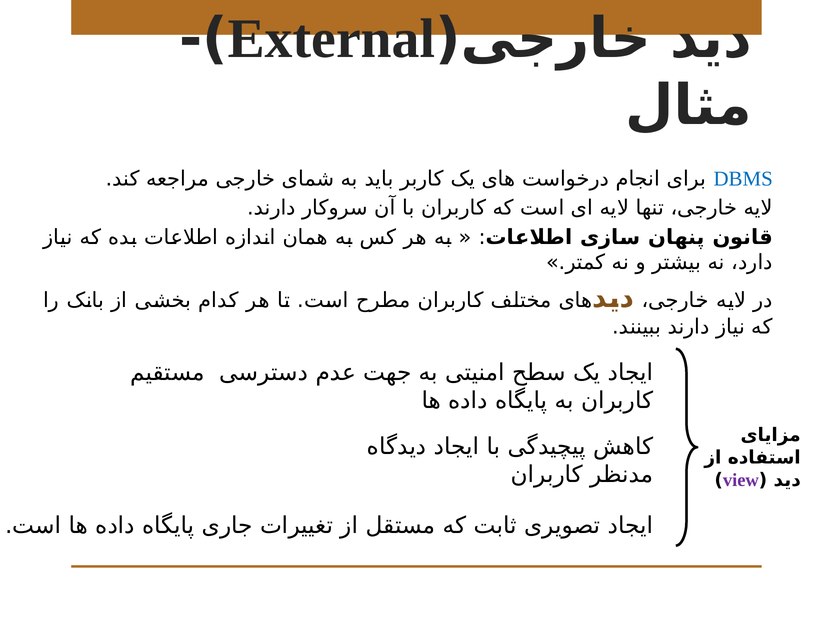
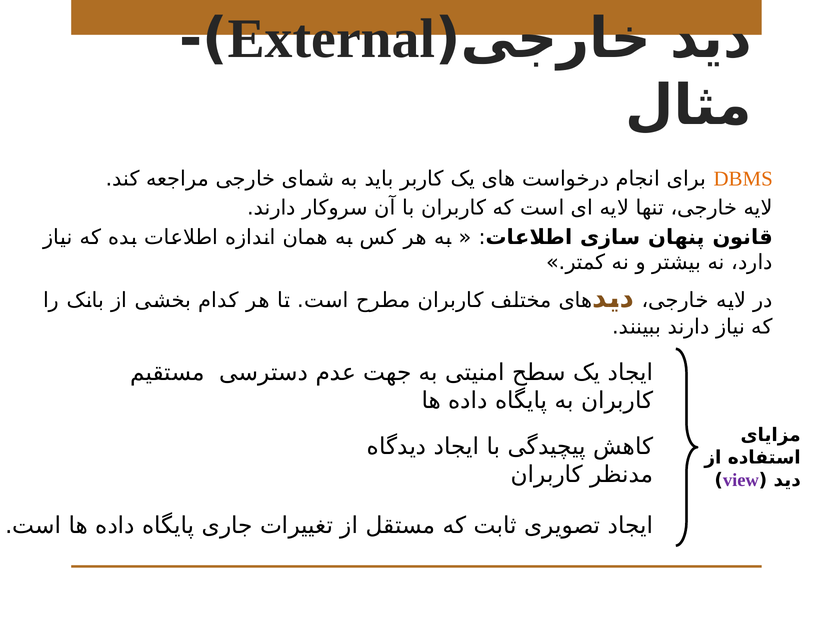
DBMS colour: blue -> orange (743, 179)
